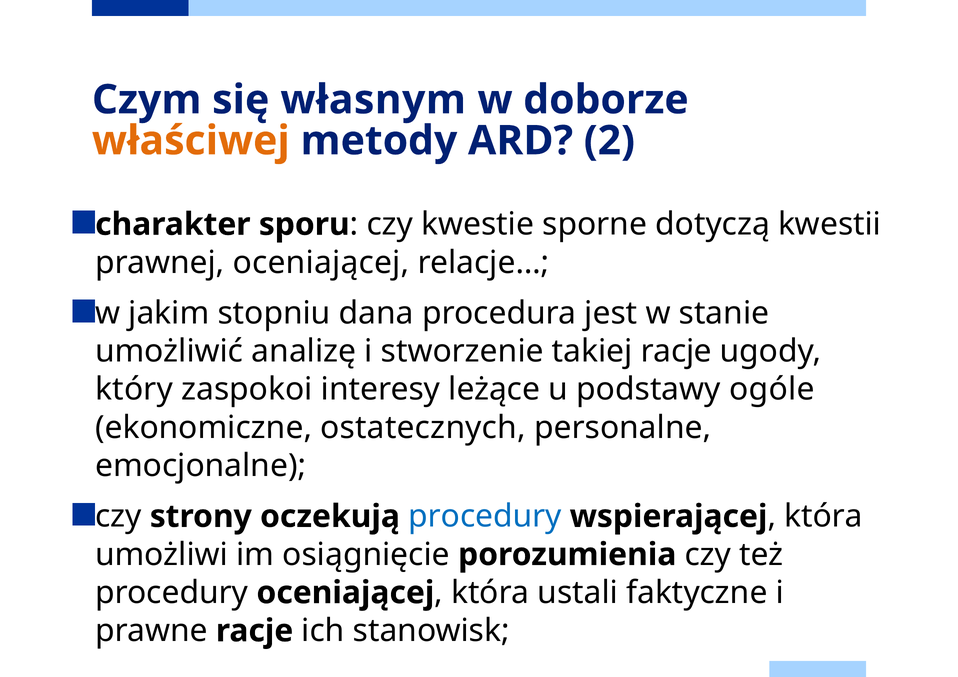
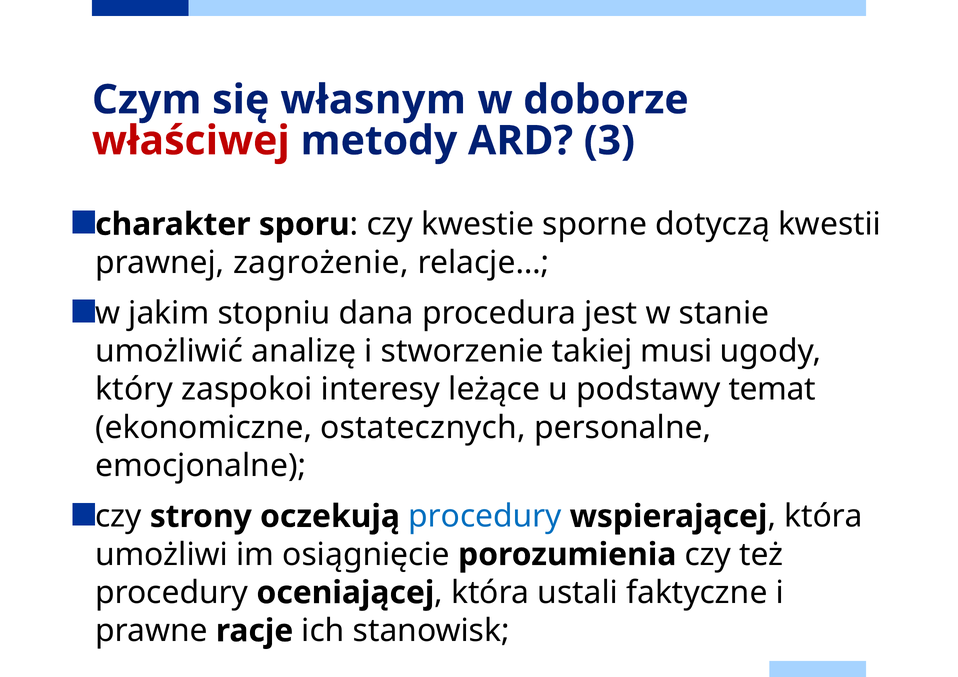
właściwej colour: orange -> red (191, 141)
2: 2 -> 3 (609, 141)
prawnej oceniającej: oceniającej -> zagrożenie (321, 263)
takiej racje: racje -> musi (676, 352)
ogóle: ogóle -> temat (772, 390)
